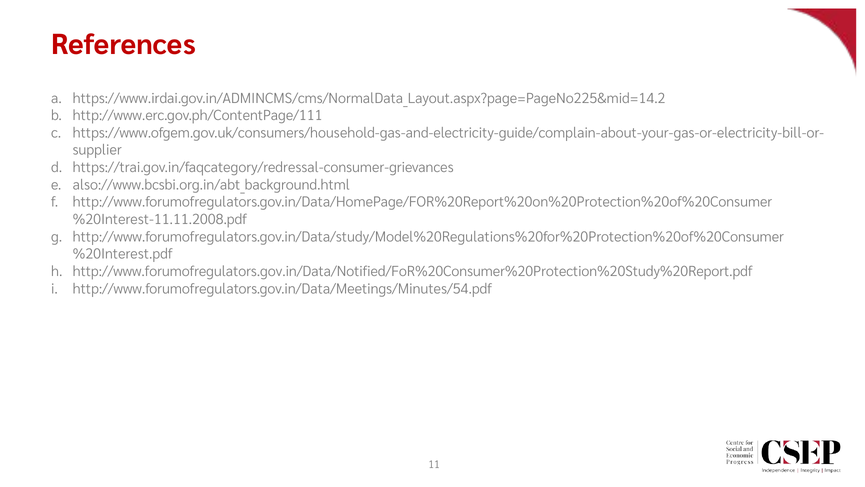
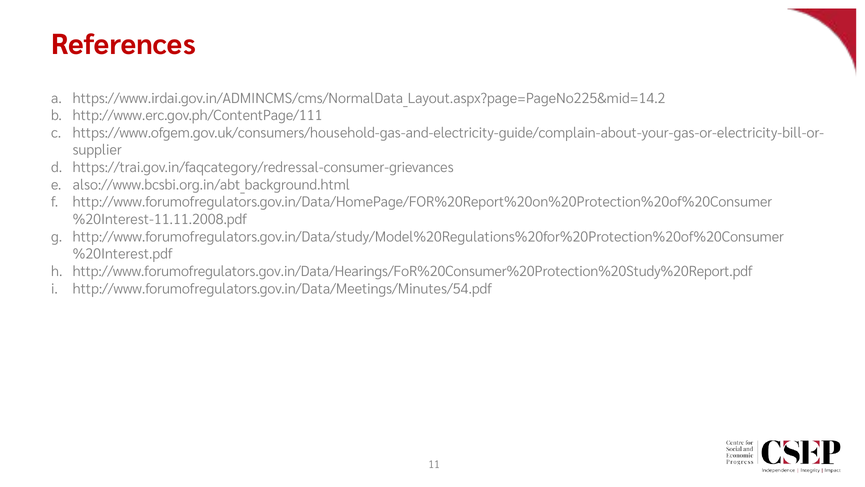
http://www.forumofregulators.gov.in/Data/Notified/FoR%20Consumer%20Protection%20Study%20Report.pdf: http://www.forumofregulators.gov.in/Data/Notified/FoR%20Consumer%20Protection%20Study%20Report.pdf -> http://www.forumofregulators.gov.in/Data/Hearings/FoR%20Consumer%20Protection%20Study%20Report.pdf (413, 271)
